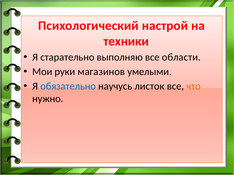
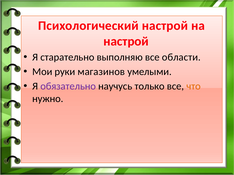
техники: техники -> настрой (126, 41)
обязательно colour: blue -> purple (68, 86)
листок: листок -> только (150, 86)
